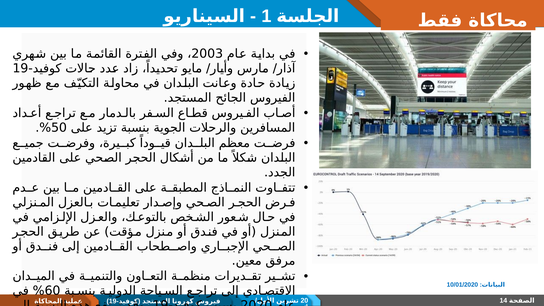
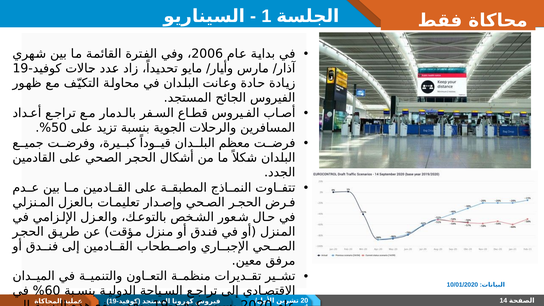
2003: 2003 -> 2006 (207, 54)
